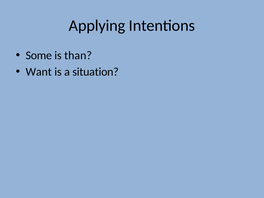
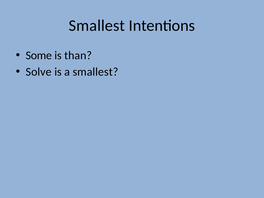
Applying: Applying -> Smallest (97, 26)
Want: Want -> Solve (39, 72)
a situation: situation -> smallest (95, 72)
